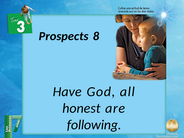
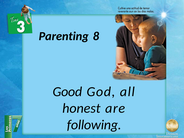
Prospects: Prospects -> Parenting (64, 36)
Have: Have -> Good (67, 92)
